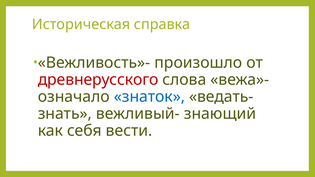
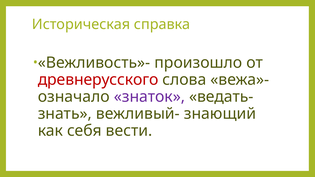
знаток colour: blue -> purple (149, 97)
